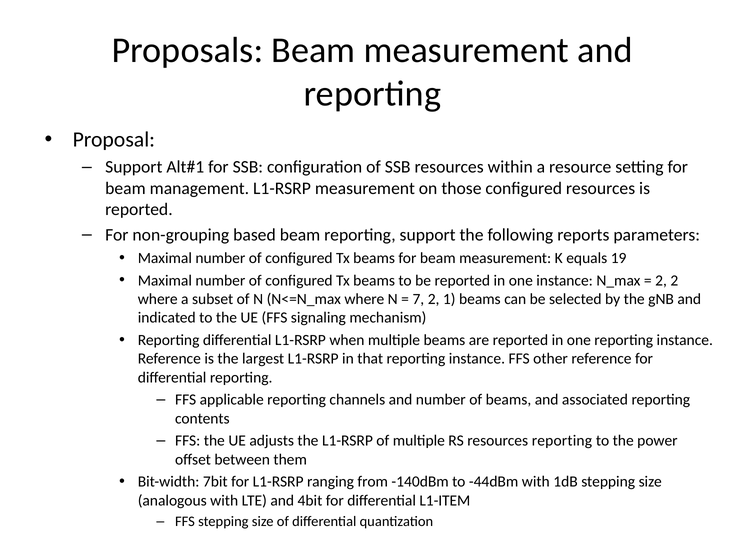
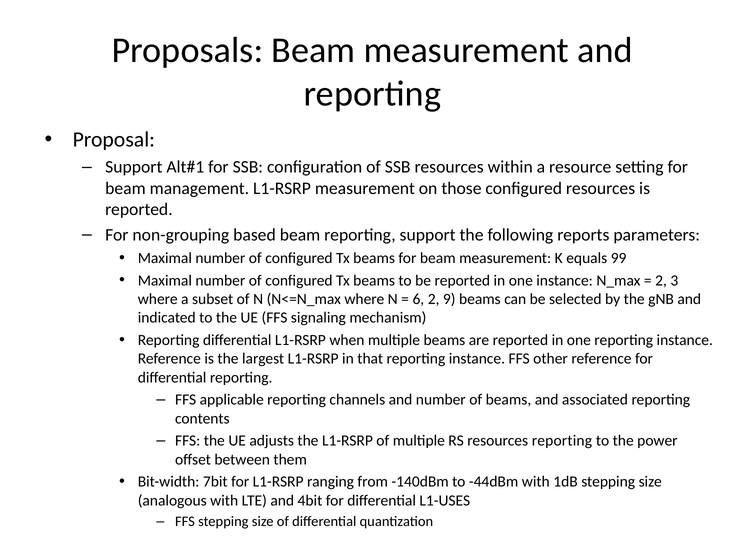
19: 19 -> 99 (619, 258)
2 2: 2 -> 3 (674, 280)
7: 7 -> 6 (418, 299)
1: 1 -> 9 (449, 299)
L1-ITEM: L1-ITEM -> L1-USES (445, 500)
